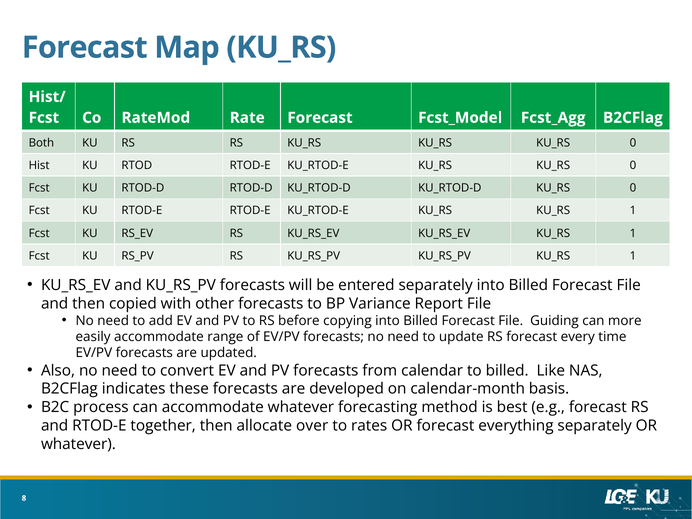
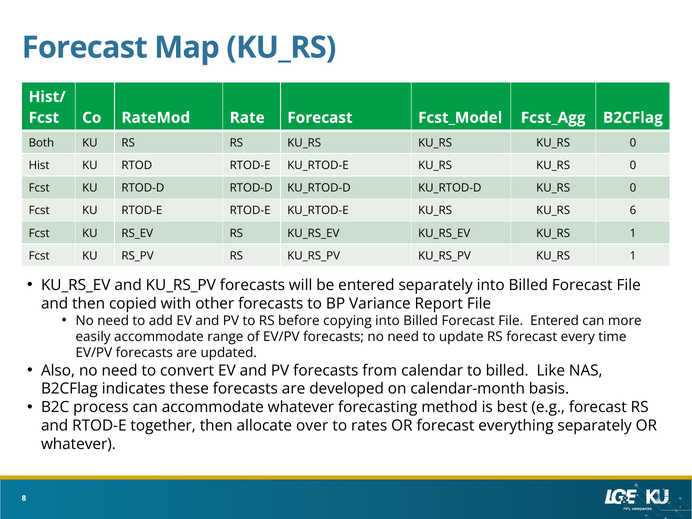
KU_RS KU_RS 1: 1 -> 6 (633, 211)
File Guiding: Guiding -> Entered (555, 321)
